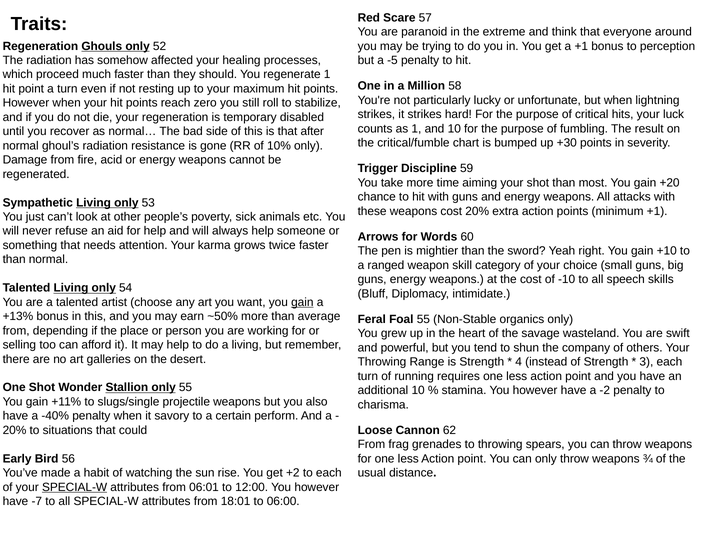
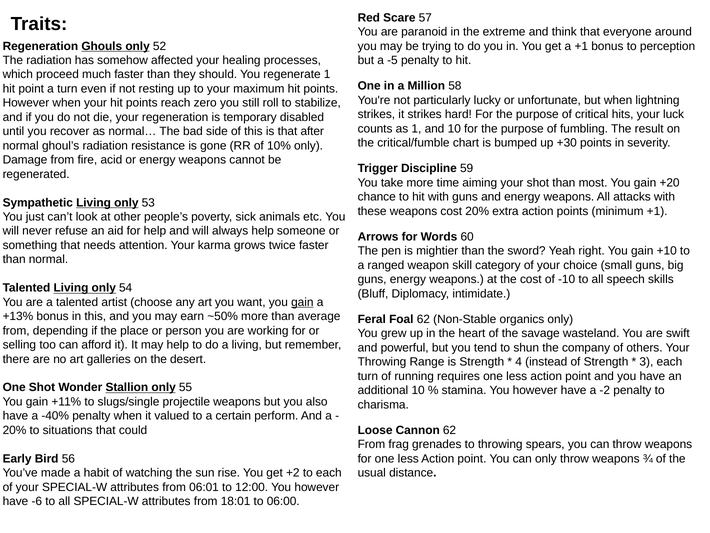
Foal 55: 55 -> 62 (423, 319)
savory: savory -> valued (172, 416)
SPECIAL-W underline: present -> none (75, 487)
-7: -7 -> -6 (37, 501)
